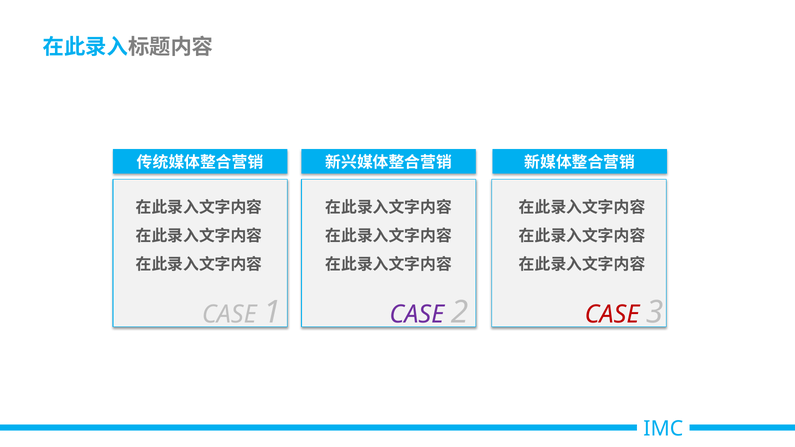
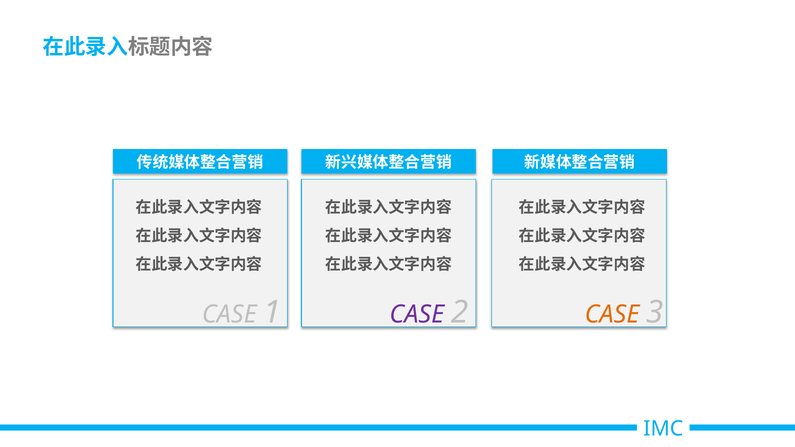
CASE colour: red -> orange (612, 315)
